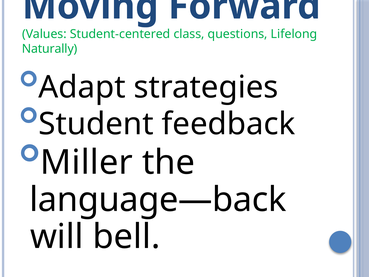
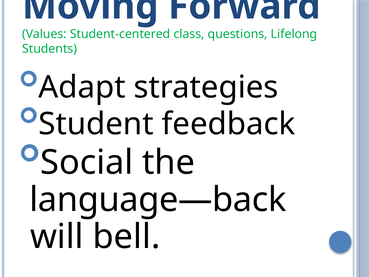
Naturally: Naturally -> Students (50, 49)
Miller: Miller -> Social (87, 162)
